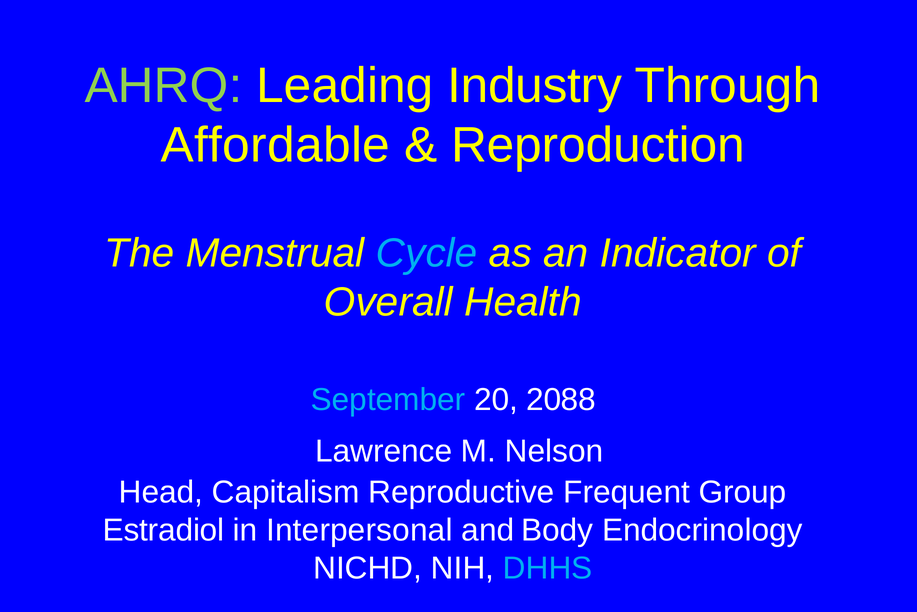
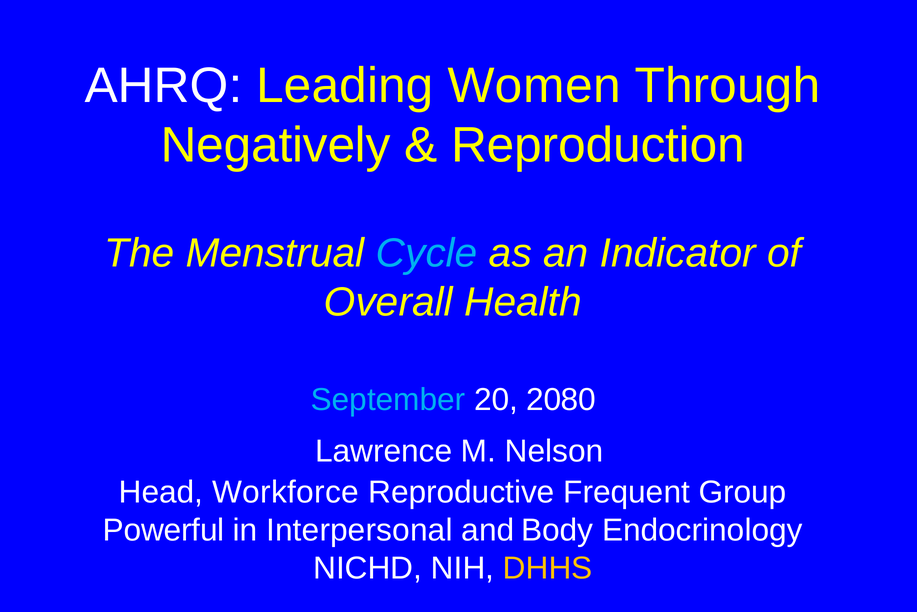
AHRQ colour: light green -> white (164, 85)
Industry: Industry -> Women (534, 85)
Affordable: Affordable -> Negatively (276, 145)
2088: 2088 -> 2080 (561, 399)
Capitalism: Capitalism -> Workforce (285, 492)
Estradiol: Estradiol -> Powerful (164, 530)
DHHS colour: light blue -> yellow (548, 568)
